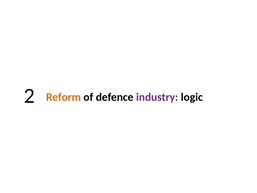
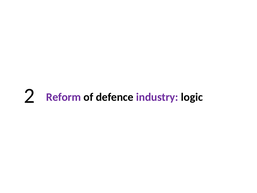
Reform colour: orange -> purple (64, 97)
